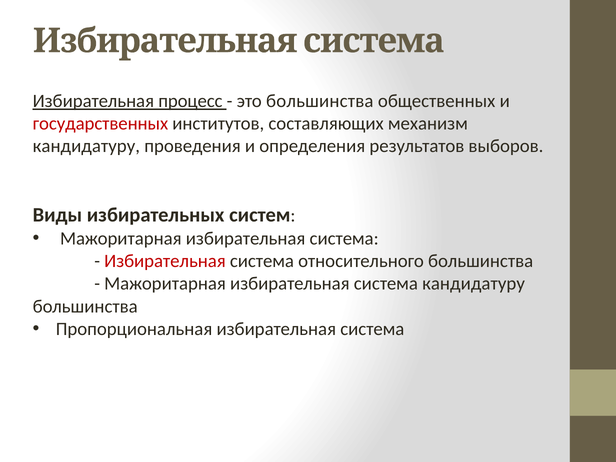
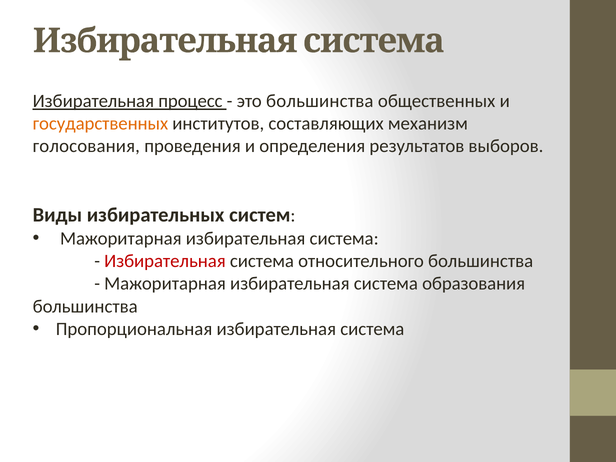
государственных colour: red -> orange (100, 124)
кандидатуру: кандидатуру -> голосования (86, 146)
система кандидатуру: кандидатуру -> образования (474, 284)
